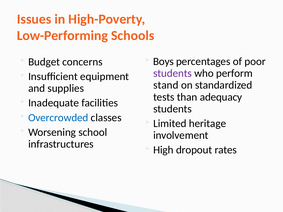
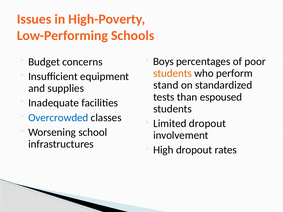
students colour: purple -> orange (173, 73)
adequacy: adequacy -> espoused (221, 97)
Limited heritage: heritage -> dropout (207, 124)
